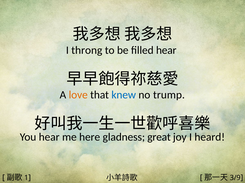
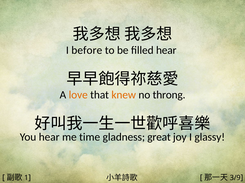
throng: throng -> before (87, 50)
knew colour: blue -> orange (124, 95)
trump: trump -> throng (169, 95)
here: here -> time (90, 138)
heard: heard -> glassy (210, 138)
